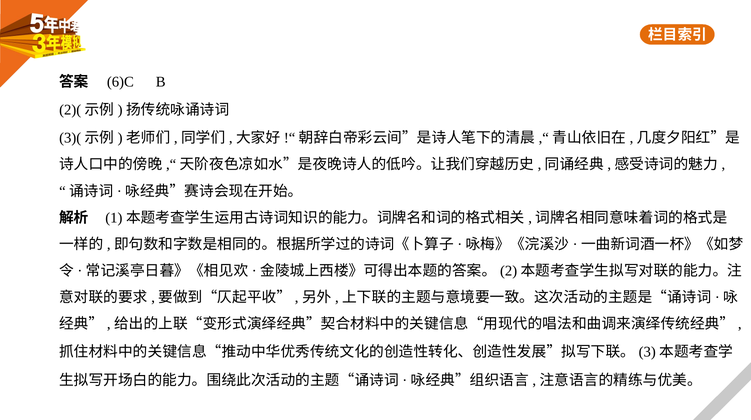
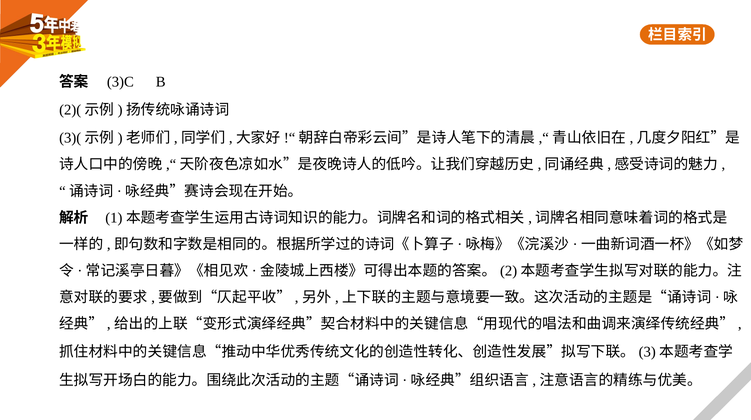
6)C: 6)C -> 3)C (120, 82)
